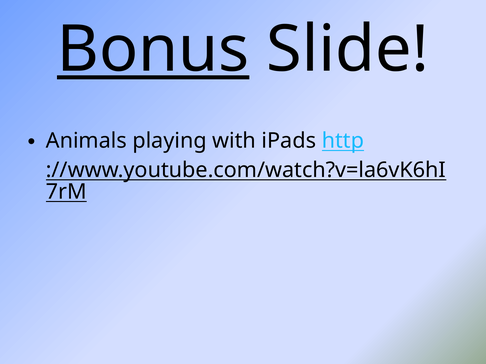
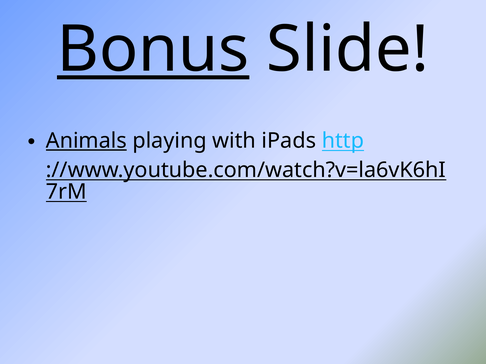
Animals underline: none -> present (86, 141)
